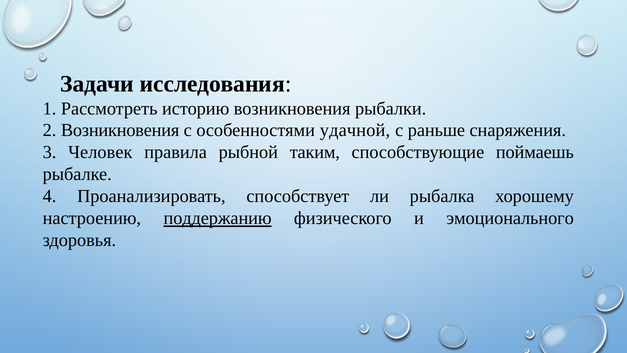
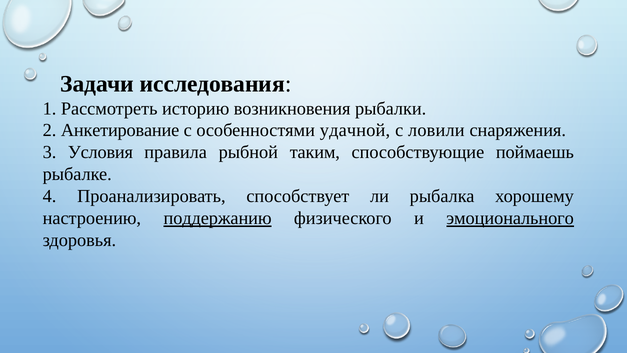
2 Возникновения: Возникновения -> Анкетирование (120, 130)
раньше: раньше -> ловили (436, 130)
Человек: Человек -> Условия (100, 152)
эмоционального underline: none -> present (510, 218)
